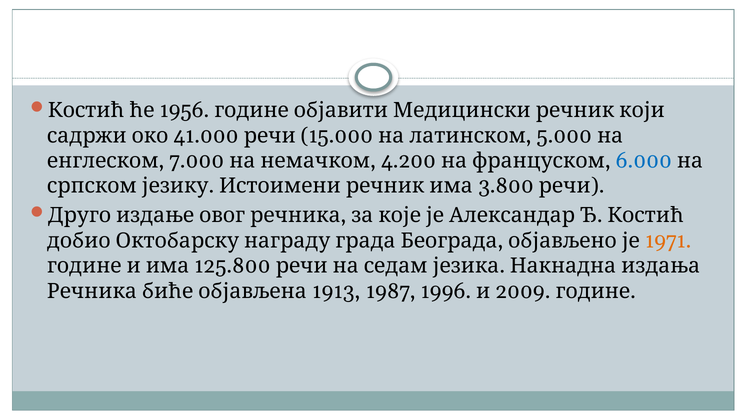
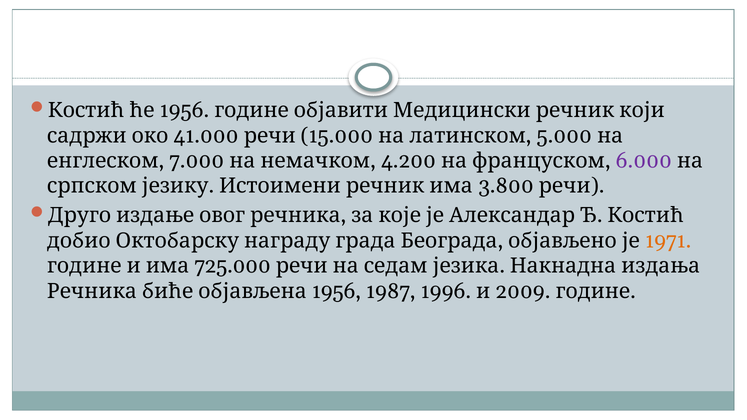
6.000 colour: blue -> purple (644, 161)
125.800: 125.800 -> 725.000 (233, 266)
1913: 1913 -> 1956 (336, 291)
